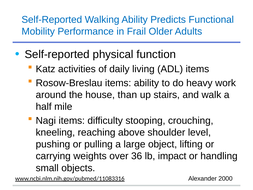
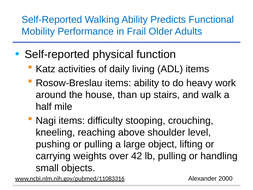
36: 36 -> 42 (137, 156)
lb impact: impact -> pulling (172, 156)
